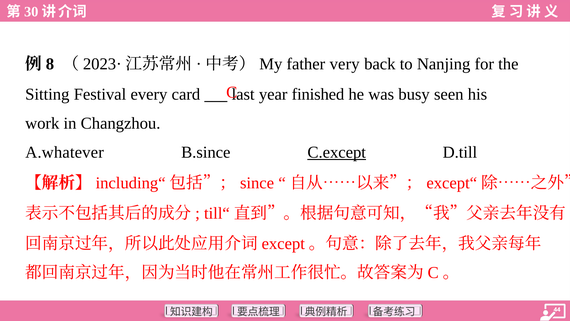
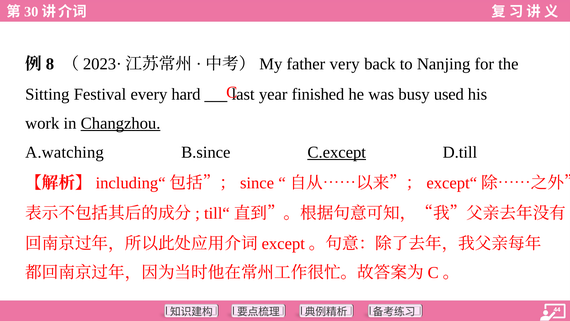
card: card -> hard (186, 94)
seen: seen -> used (449, 94)
Changzhou underline: none -> present (121, 123)
A.whatever: A.whatever -> A.watching (65, 152)
